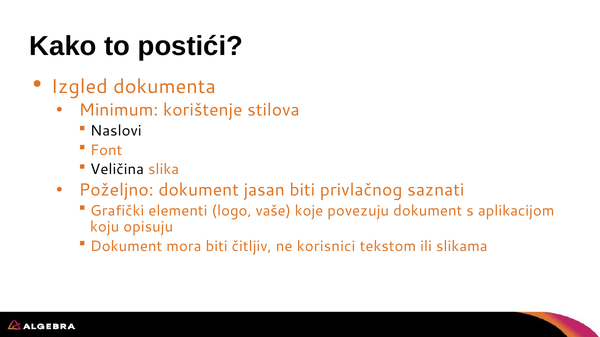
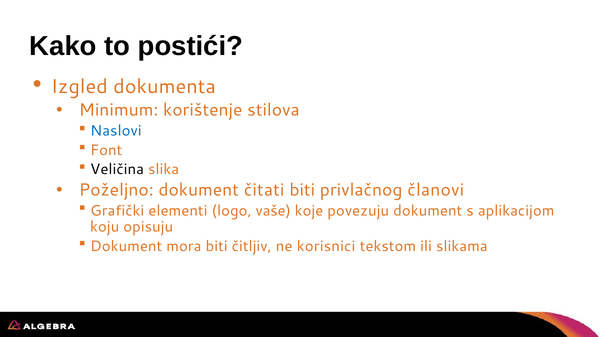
Naslovi colour: black -> blue (116, 131)
jasan: jasan -> čitati (264, 190)
saznati: saznati -> članovi (436, 190)
